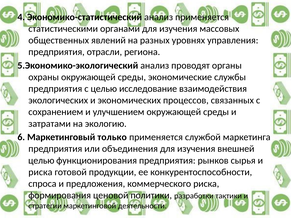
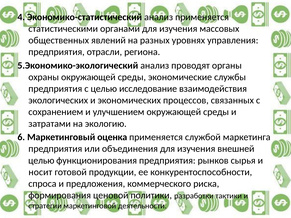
только: только -> оценка (112, 137)
риска: риска -> носит (40, 172)
